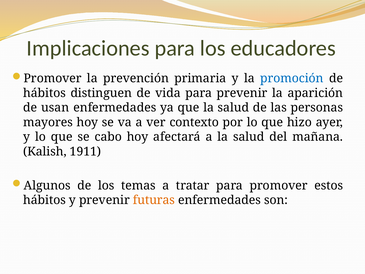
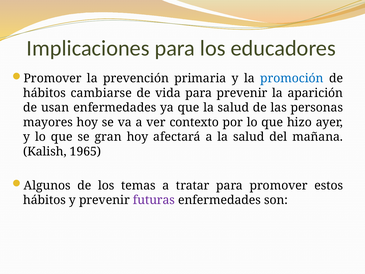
distinguen: distinguen -> cambiarse (101, 93)
cabo: cabo -> gran (108, 137)
1911: 1911 -> 1965 (85, 151)
futuras colour: orange -> purple (154, 200)
